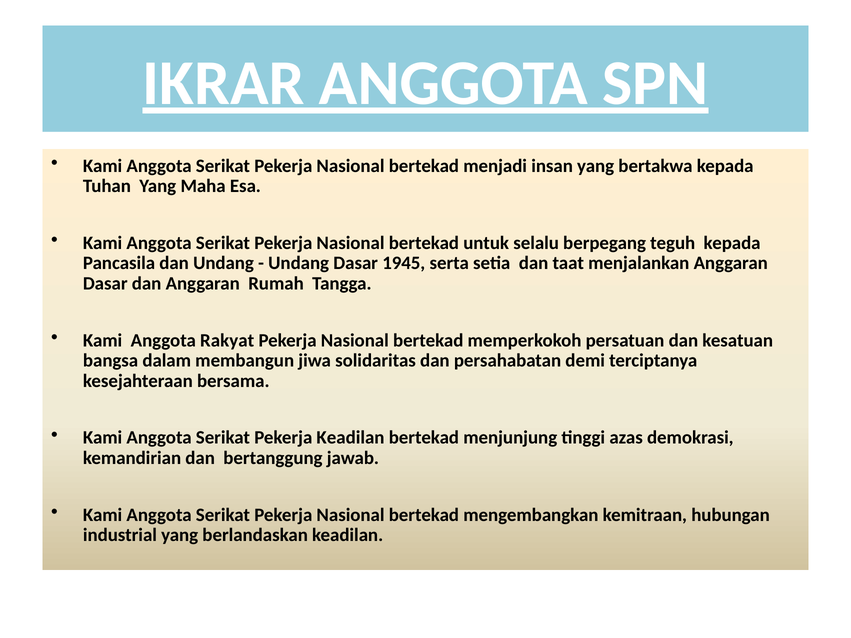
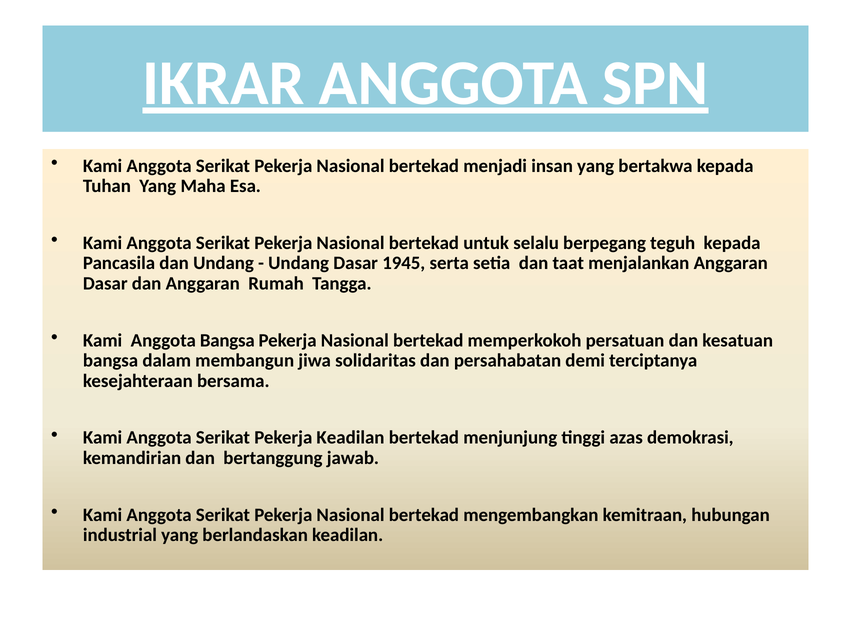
Anggota Rakyat: Rakyat -> Bangsa (227, 340)
